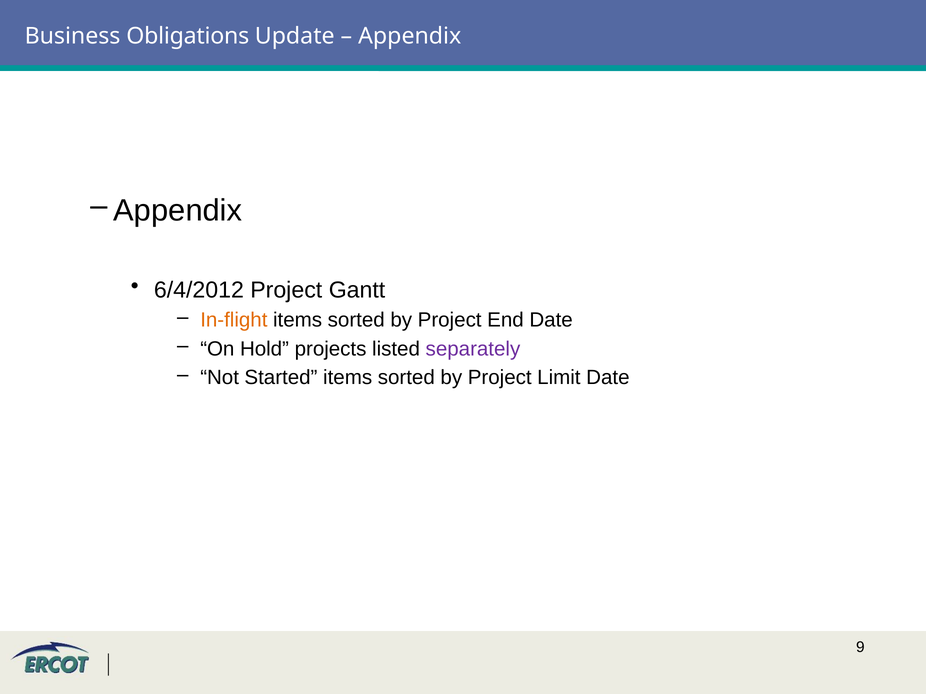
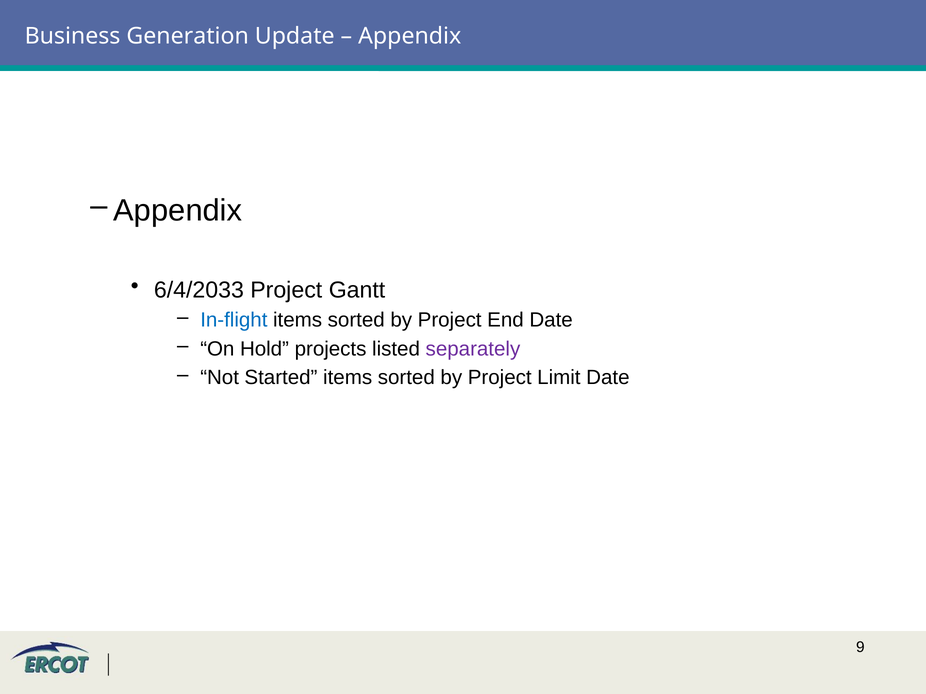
Obligations: Obligations -> Generation (188, 36)
6/4/2012: 6/4/2012 -> 6/4/2033 (199, 290)
In-flight colour: orange -> blue (234, 320)
